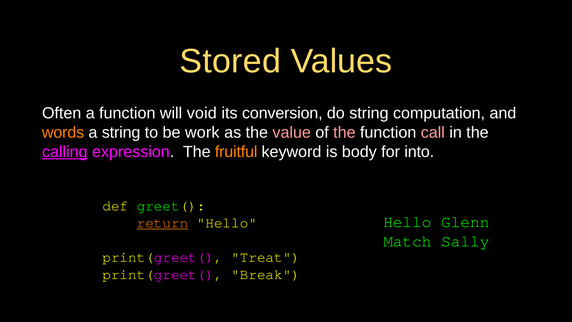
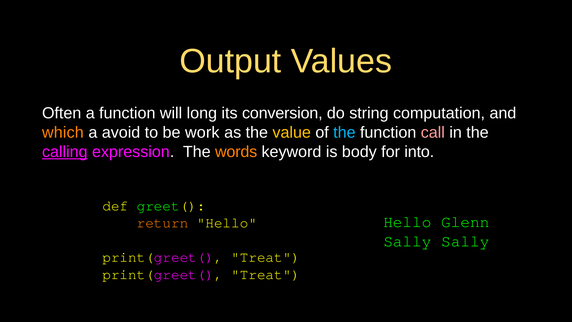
Stored: Stored -> Output (230, 61)
void: void -> long (202, 113)
words: words -> which (63, 132)
a string: string -> avoid (121, 132)
value colour: pink -> yellow (292, 132)
the colour: pink -> light blue (344, 132)
fruitful: fruitful -> words (236, 152)
return underline: present -> none (163, 223)
Match: Match -> Sally (407, 241)
Break: Break -> Treat (266, 274)
